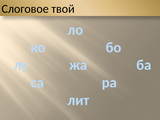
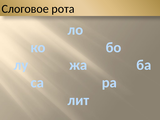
твой: твой -> рота (63, 9)
